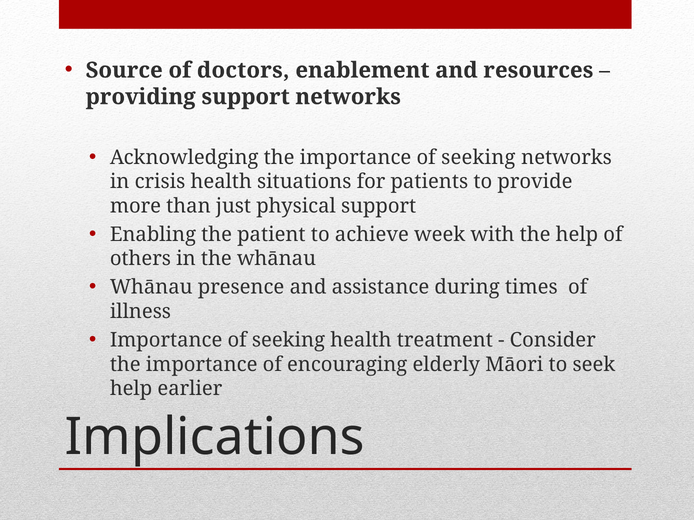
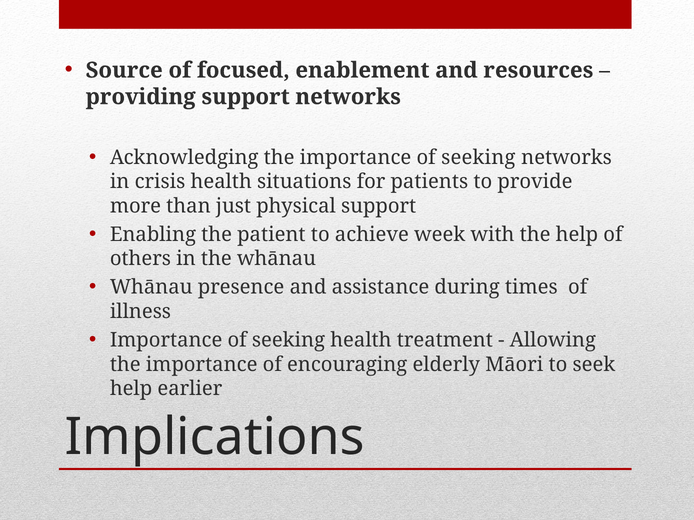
doctors: doctors -> focused (243, 70)
Consider: Consider -> Allowing (553, 340)
